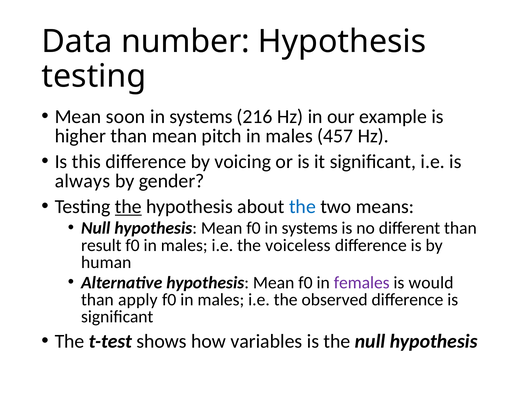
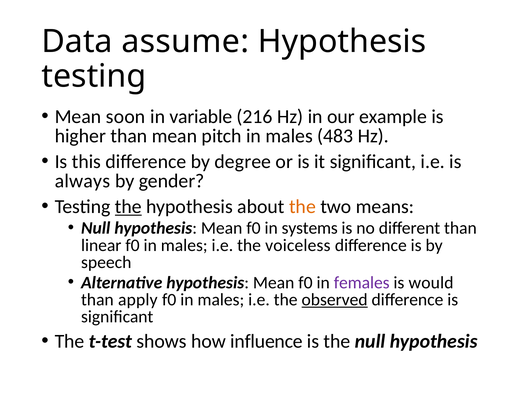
number: number -> assume (185, 42)
systems: systems -> variable (201, 117)
457: 457 -> 483 (335, 136)
voicing: voicing -> degree (243, 162)
the colour: blue -> orange (302, 207)
result: result -> linear (101, 245)
human: human -> speech (106, 262)
observed underline: none -> present (335, 300)
variables: variables -> influence (266, 342)
